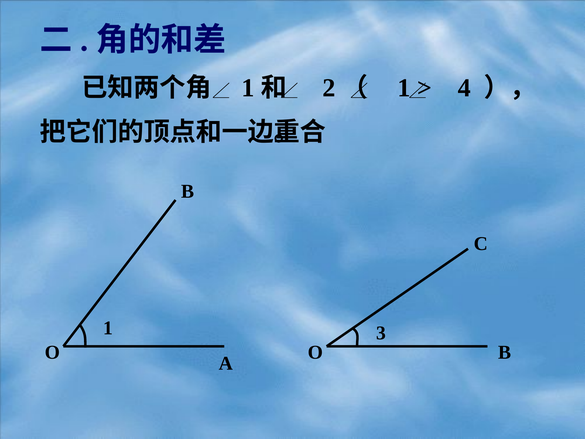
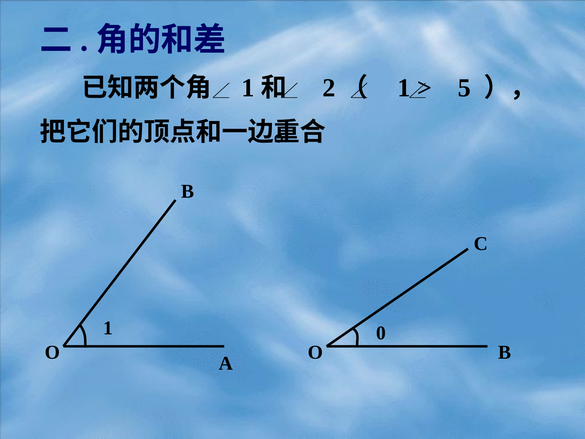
4: 4 -> 5 (464, 88)
3: 3 -> 0 (381, 333)
